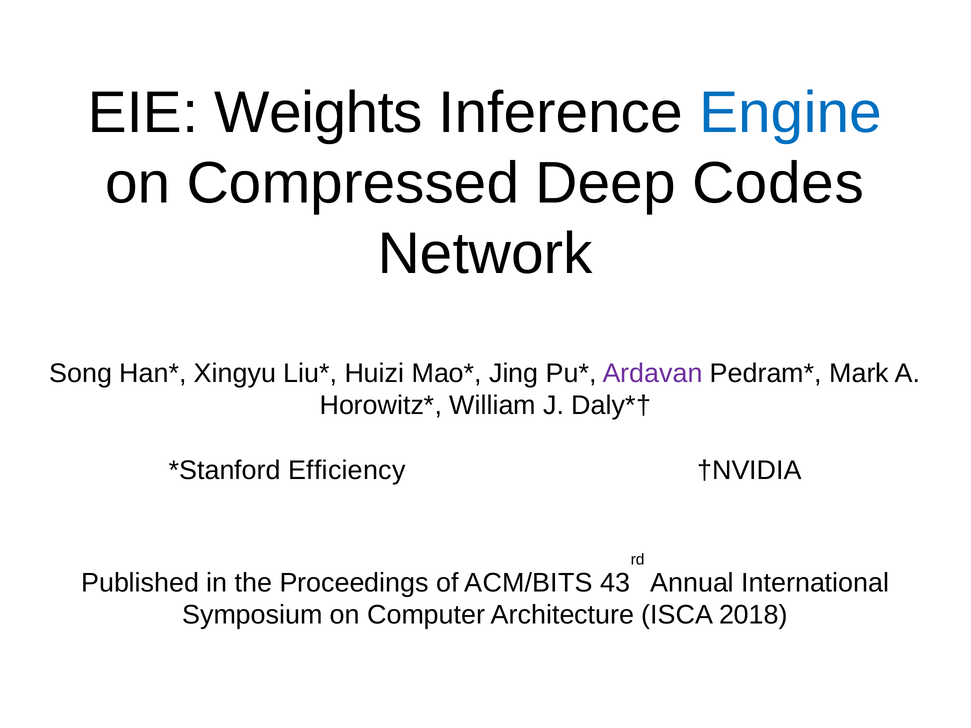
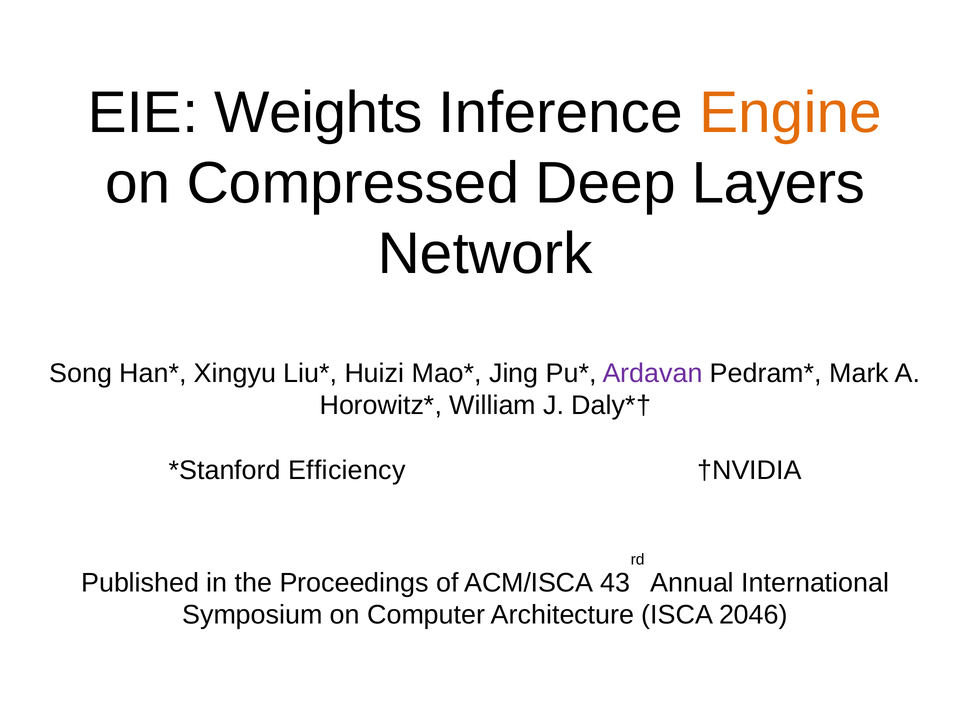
Engine colour: blue -> orange (790, 113)
Codes: Codes -> Layers (779, 183)
ACM/BITS: ACM/BITS -> ACM/ISCA (529, 583)
2018: 2018 -> 2046 (753, 615)
